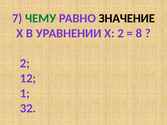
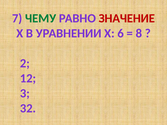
ЗНАЧЕНИЕ colour: black -> red (127, 18)
Х 2: 2 -> 6 (121, 33)
1: 1 -> 3 (25, 93)
